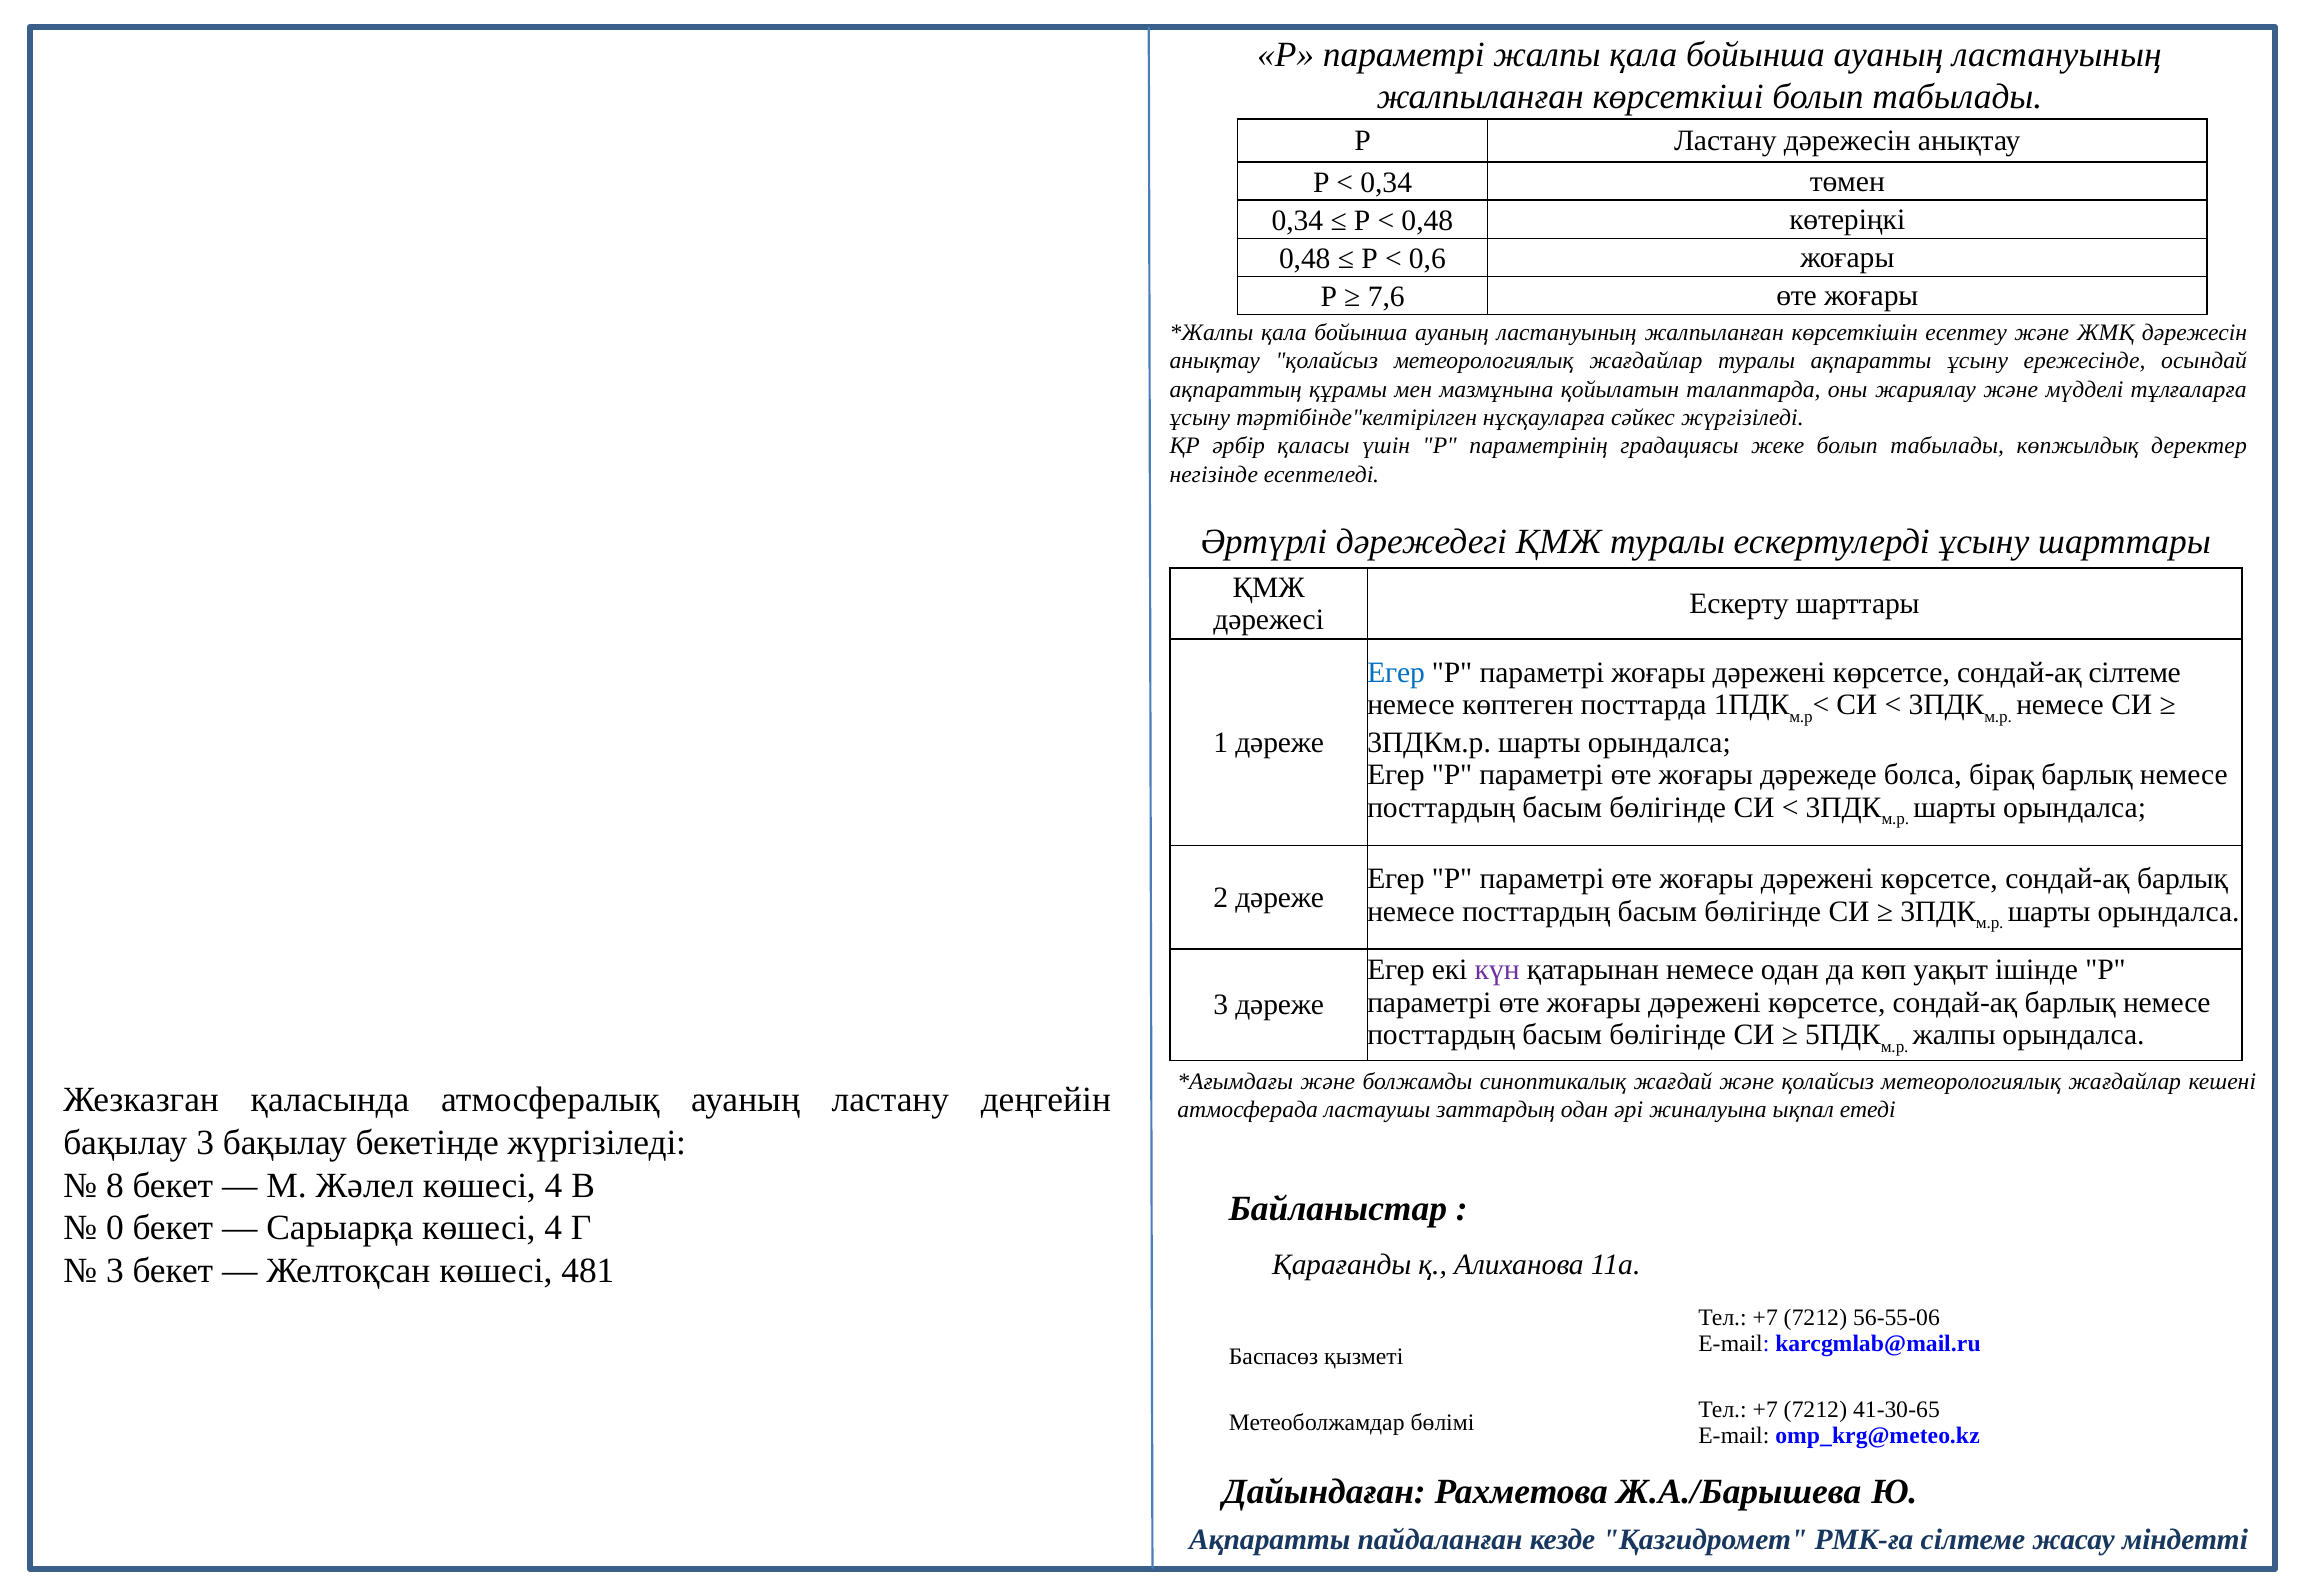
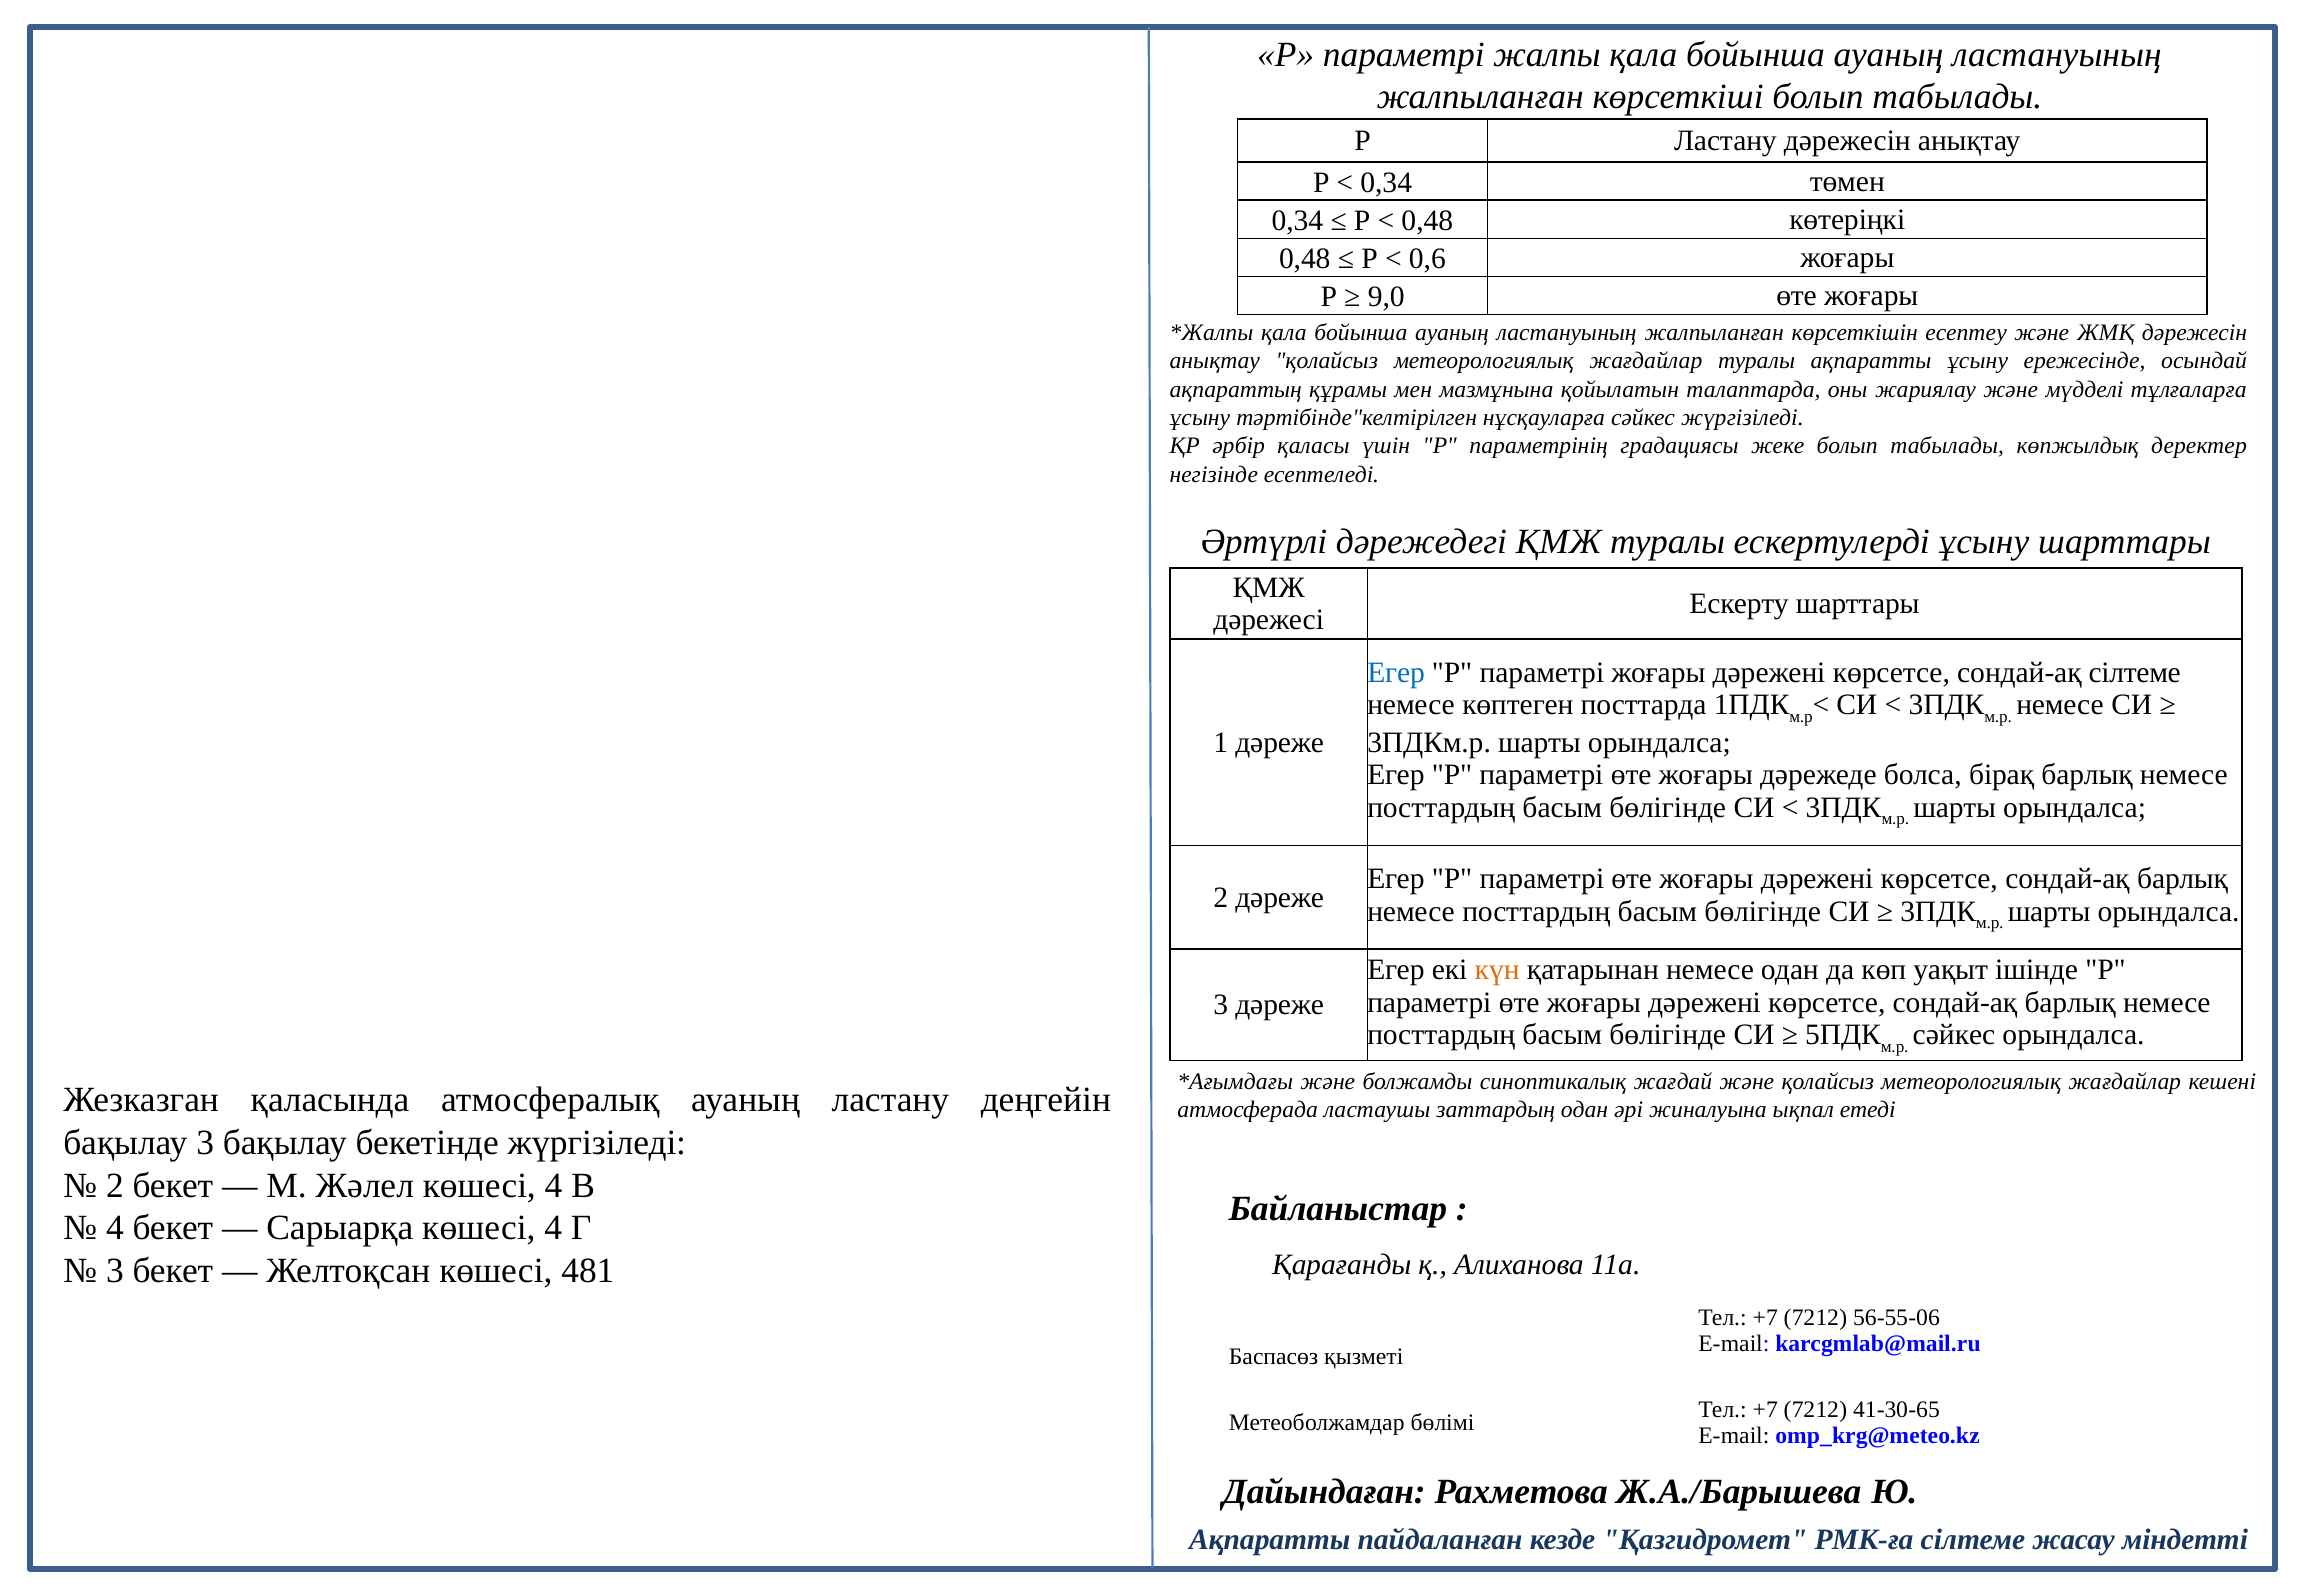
7,6: 7,6 -> 9,0 (1386, 296)
күн colour: purple -> orange (1497, 970)
жалпы: жалпы -> сәйкес (1954, 1035)
8: 8 -> 2 (115, 1185)
0: 0 -> 4 (115, 1228)
